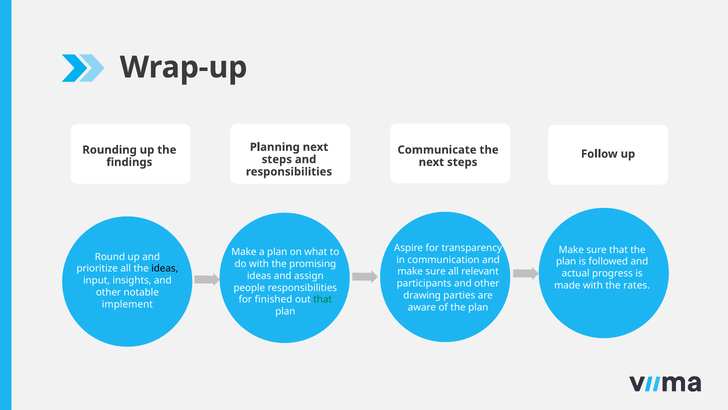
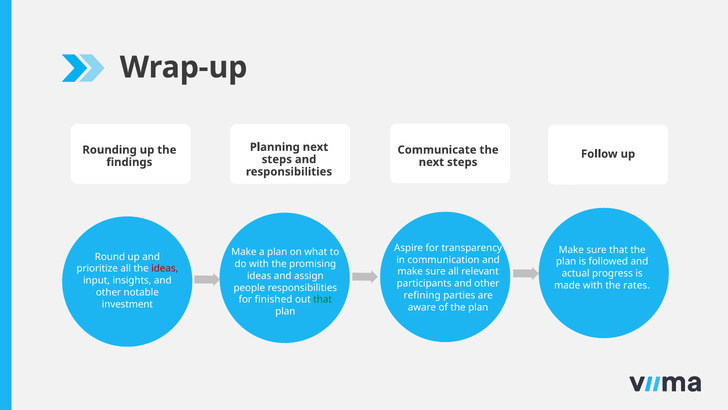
ideas colour: black -> red (165, 268)
drawing: drawing -> refining (422, 295)
implement: implement -> investment (127, 304)
